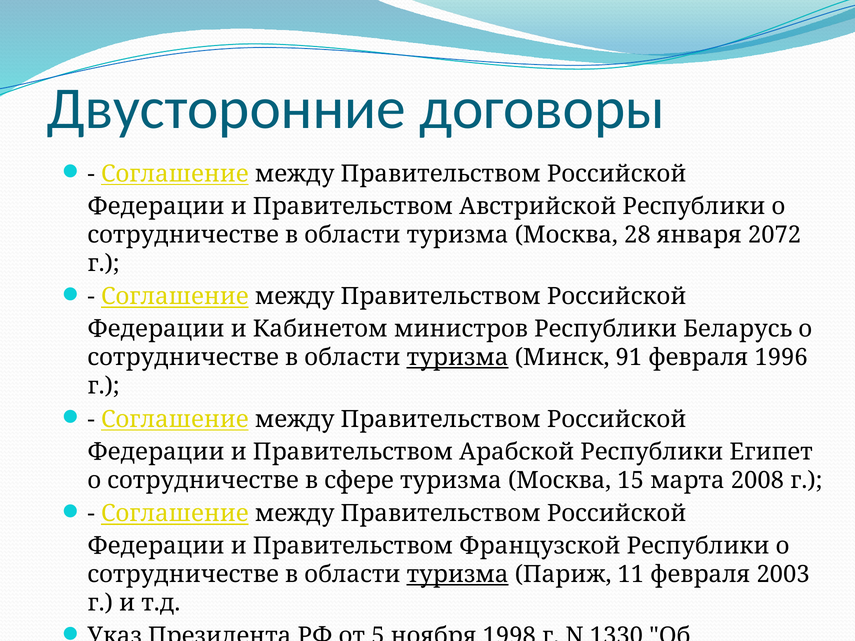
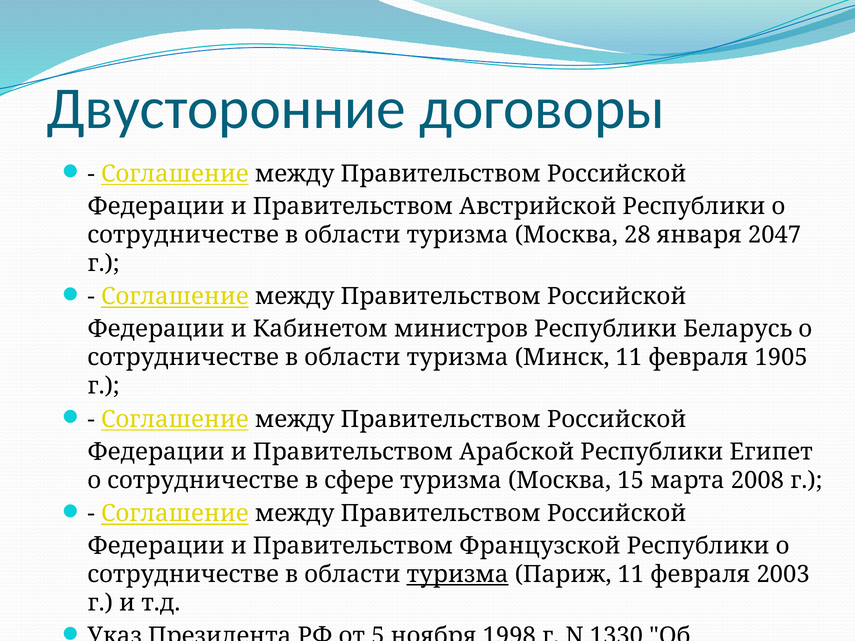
2072: 2072 -> 2047 (775, 235)
туризма underline: present -> none (458, 358)
Минск 91: 91 -> 11 (629, 358)
1996: 1996 -> 1905 (781, 358)
